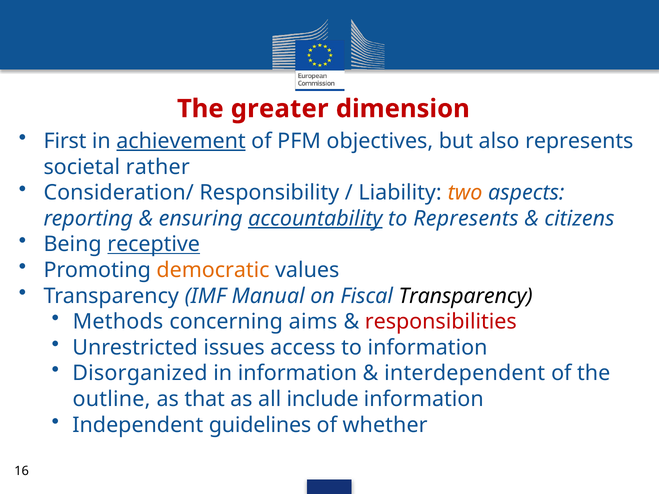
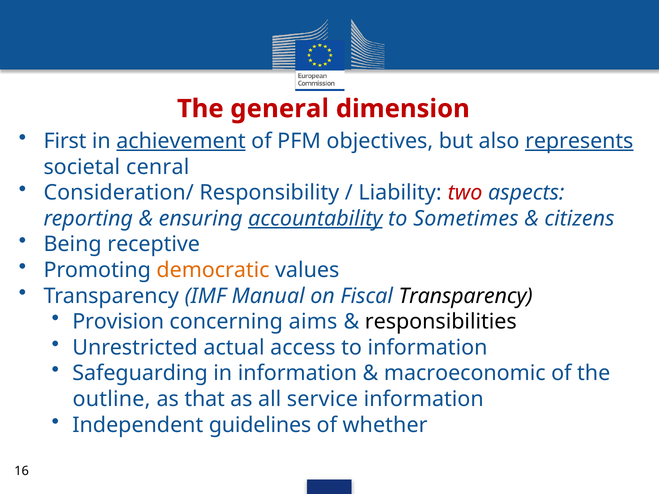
greater: greater -> general (280, 109)
represents underline: none -> present (579, 141)
rather: rather -> cenral (158, 167)
two colour: orange -> red (465, 193)
to Represents: Represents -> Sometimes (466, 219)
receptive underline: present -> none (154, 244)
Methods: Methods -> Provision (118, 322)
responsibilities colour: red -> black (441, 322)
issues: issues -> actual (234, 348)
Disorganized: Disorganized -> Safeguarding (140, 374)
interdependent: interdependent -> macroeconomic (465, 374)
include: include -> service (322, 399)
